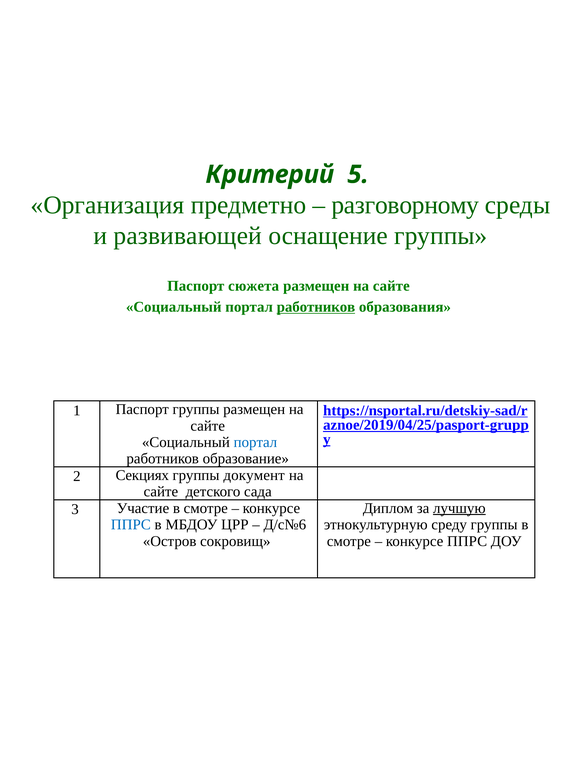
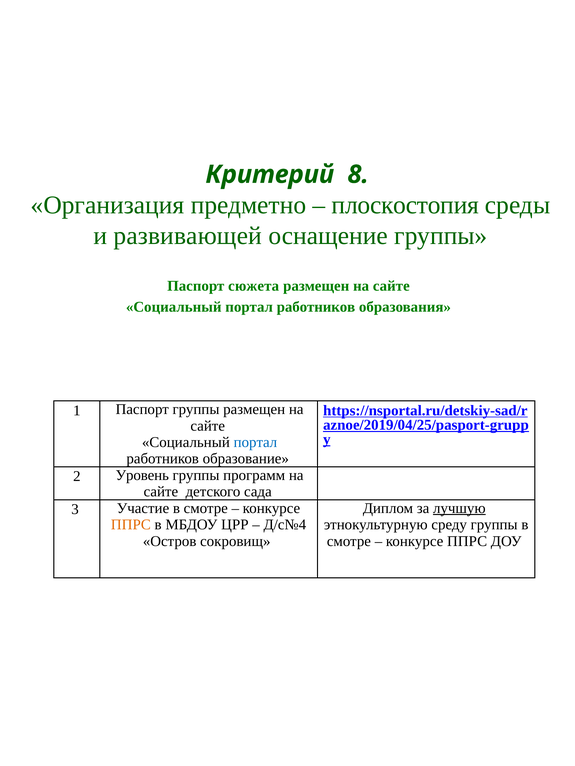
5: 5 -> 8 (358, 175)
разговорному: разговорному -> плоскостопия (405, 205)
работников underline: present -> none (316, 307)
Секциях: Секциях -> Уровень (142, 476)
документ: документ -> программ (254, 476)
ППРС colour: blue -> orange (131, 525)
Д/с№6: Д/с№6 -> Д/с№4 (285, 525)
